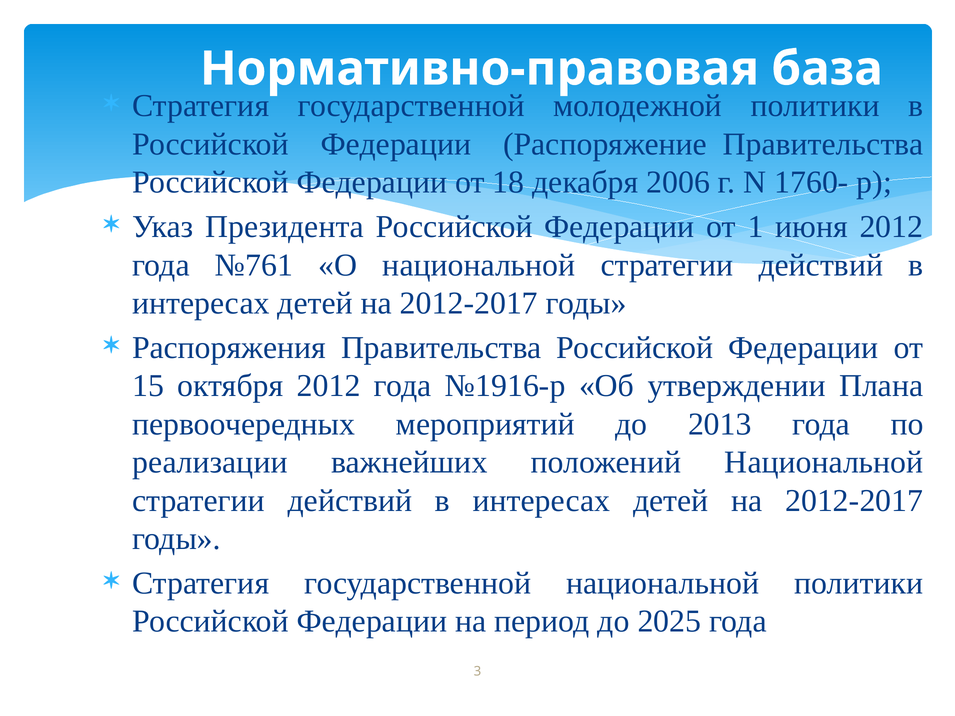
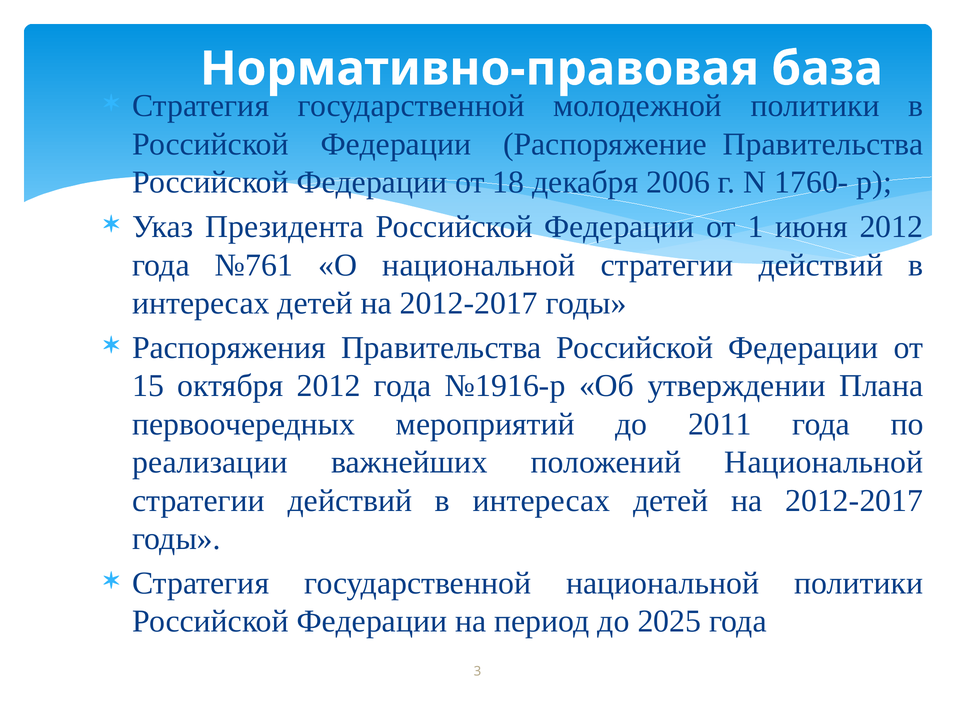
2013: 2013 -> 2011 (720, 424)
